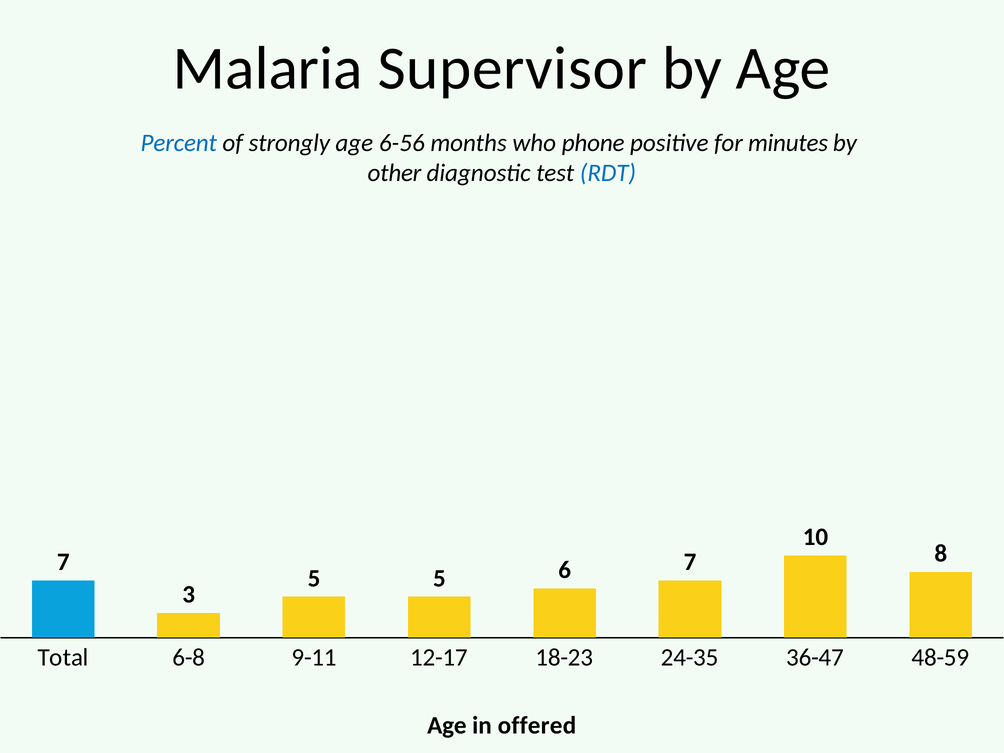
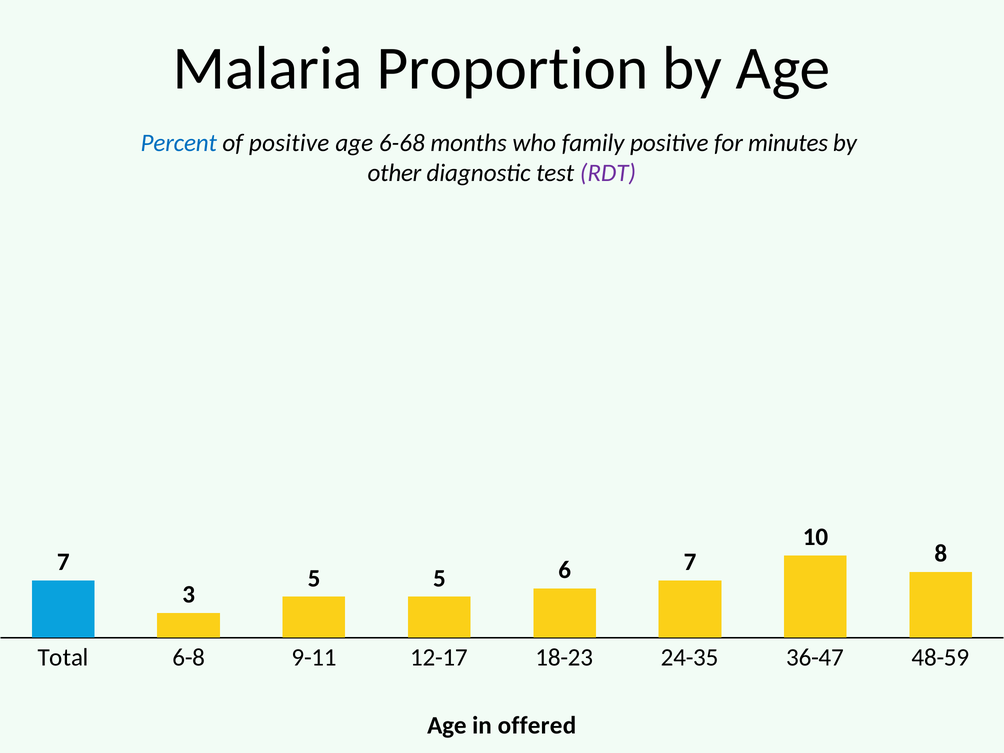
Supervisor: Supervisor -> Proportion (513, 69)
of strongly: strongly -> positive (289, 143)
6-56: 6-56 -> 6-68 (402, 143)
phone: phone -> family (593, 143)
RDT colour: blue -> purple (608, 173)
